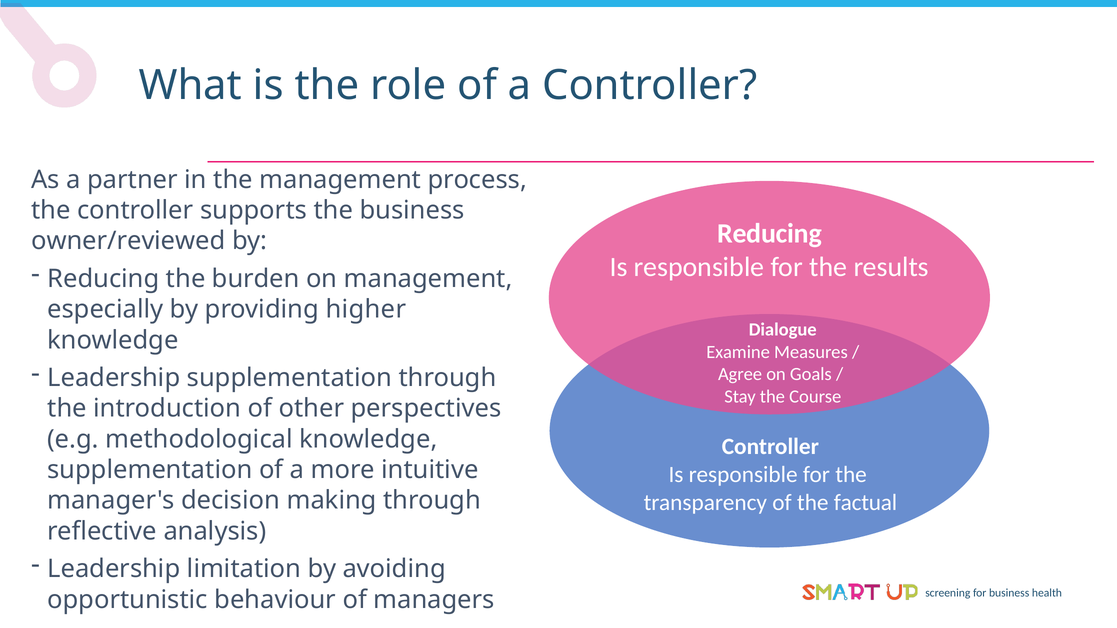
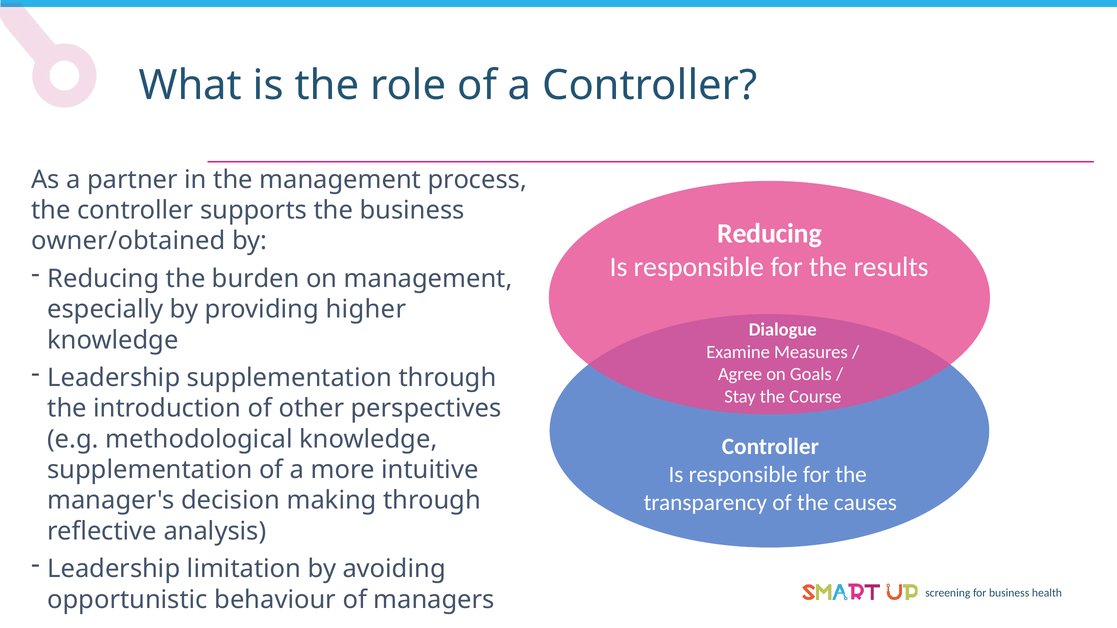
owner/reviewed: owner/reviewed -> owner/obtained (128, 241)
factual: factual -> causes (865, 503)
